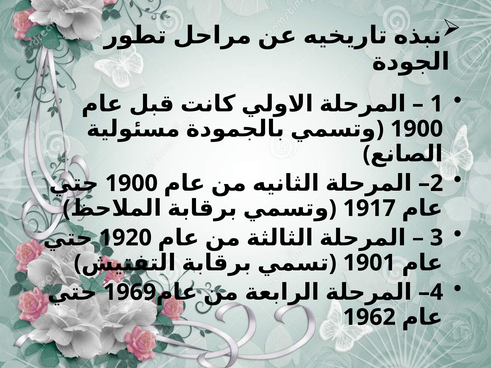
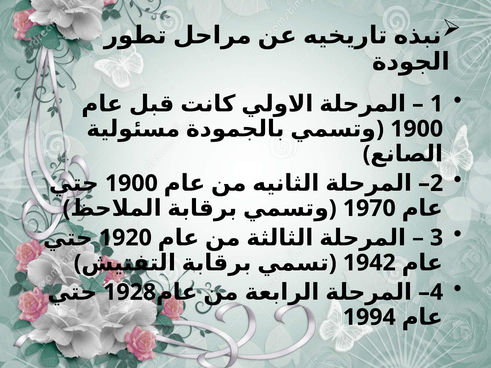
1917: 1917 -> 1970 (369, 208)
1901: 1901 -> 1942 (369, 263)
1969: 1969 -> 1928 (130, 292)
1962: 1962 -> 1994 (369, 317)
